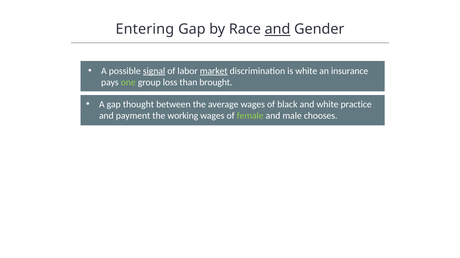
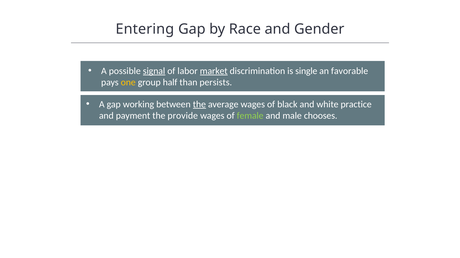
and underline: present -> none (277, 29)
is white: white -> single (306, 71)
insurance: insurance -> favorable (350, 71)
one colour: light green -> yellow (128, 83)
loss: loss -> half (170, 83)
brought: brought -> persists (216, 83)
thought: thought -> working (138, 105)
the underline: none -> present (199, 105)
working: working -> provide (183, 116)
